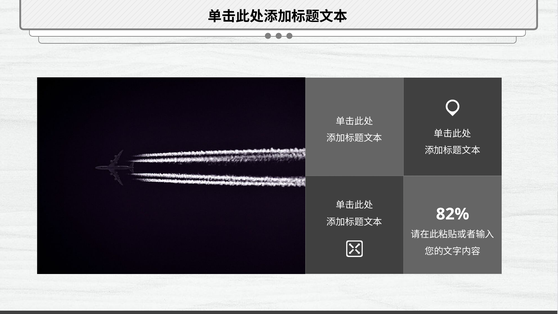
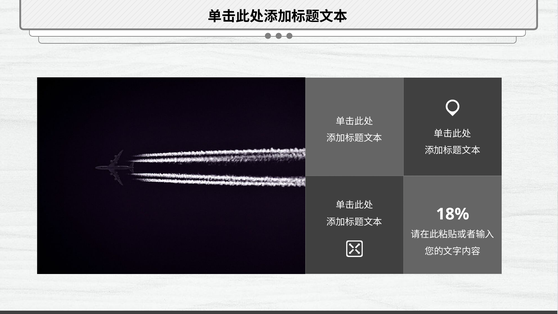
82%: 82% -> 18% (453, 214)
